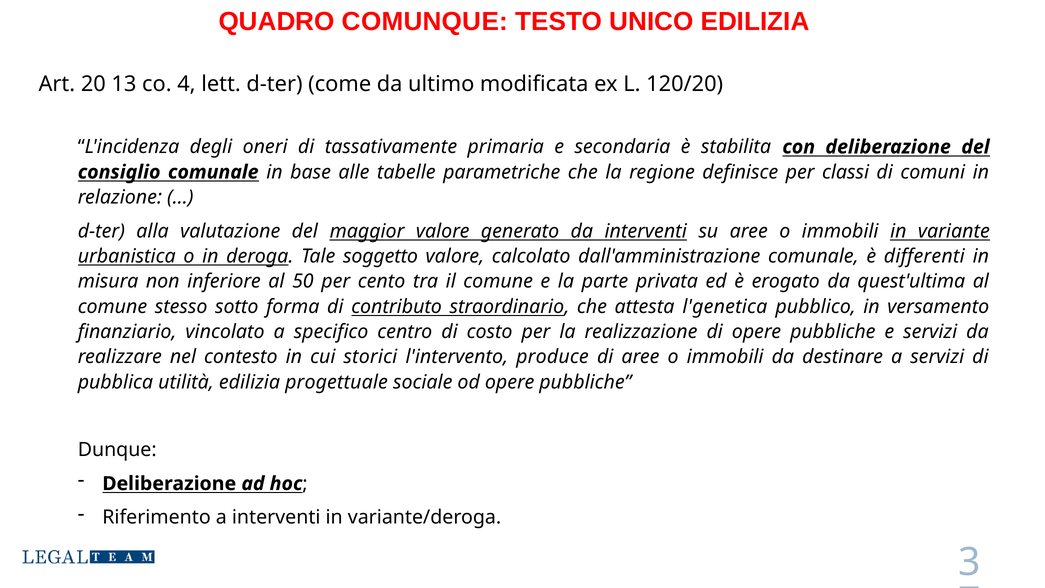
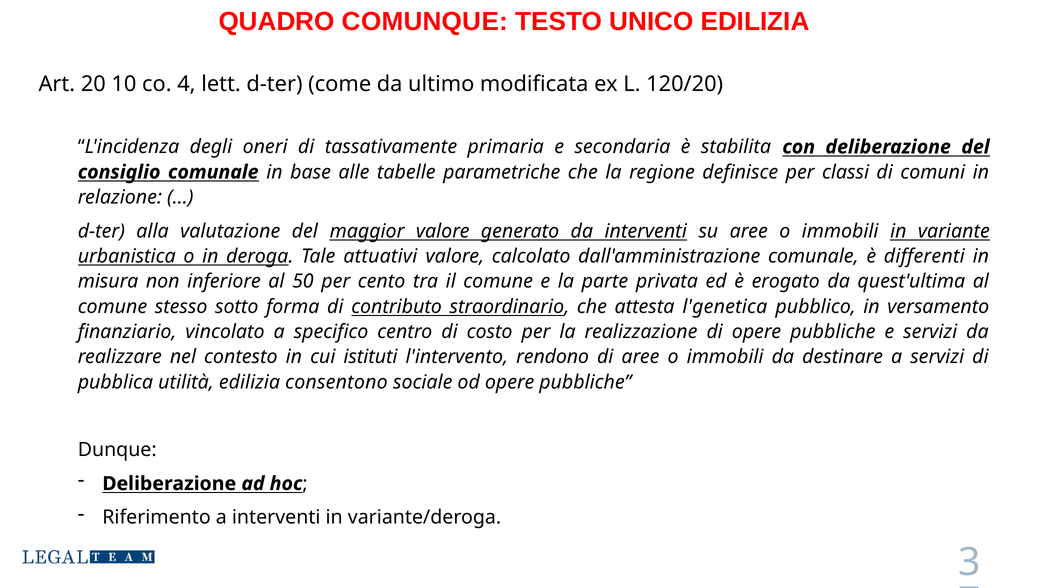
13: 13 -> 10 (124, 84)
soggetto: soggetto -> attuativi (380, 256)
storici: storici -> istituti (371, 357)
produce: produce -> rendono (553, 357)
progettuale: progettuale -> consentono (336, 382)
